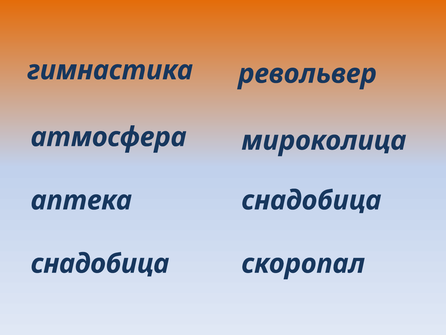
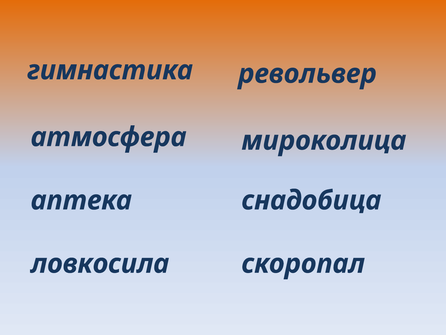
снадобица: снадобица -> ловкосила (100, 263)
